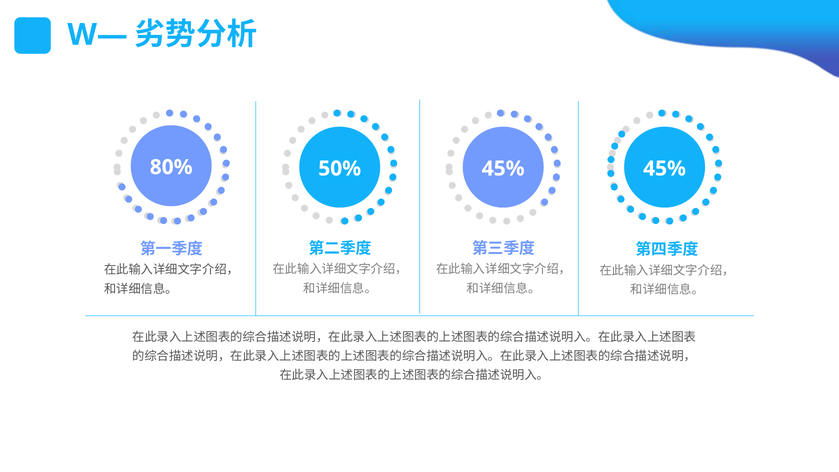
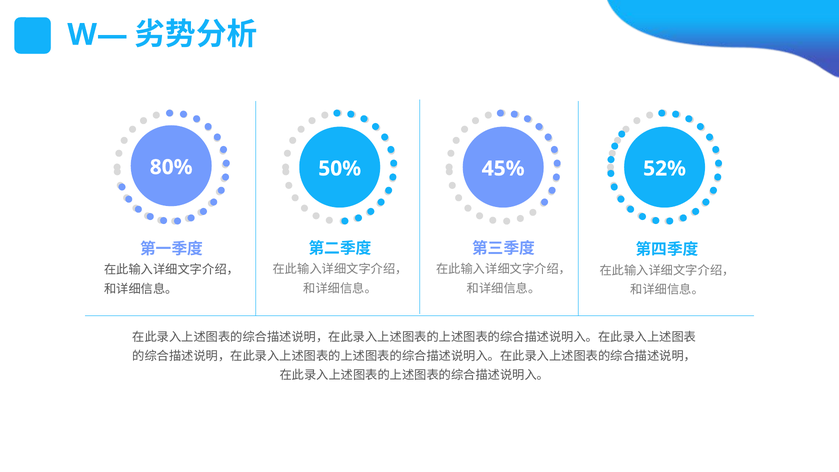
45%: 45% -> 52% (665, 169)
